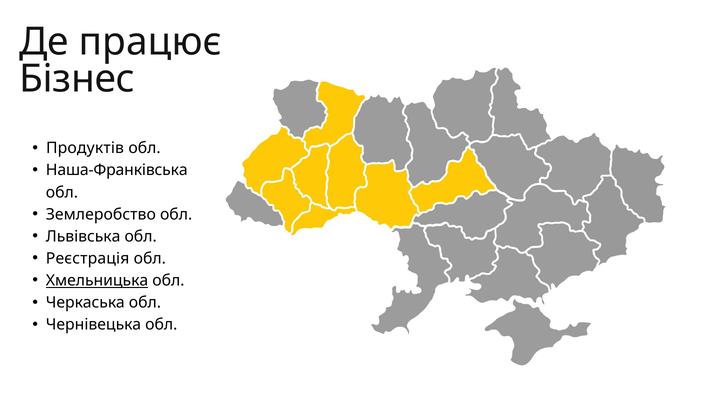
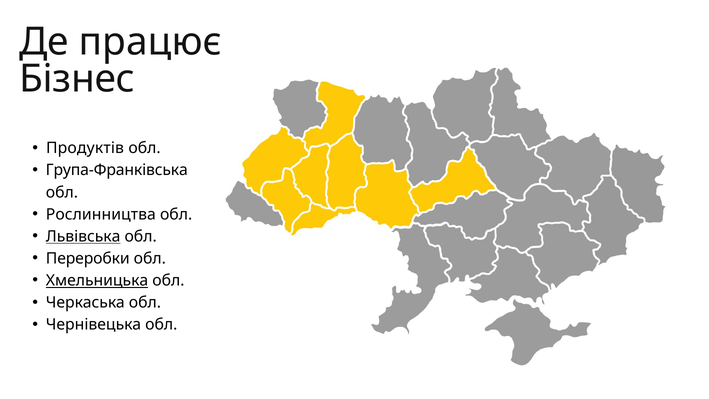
Наша-Франківська: Наша-Франківська -> Група-Франківська (117, 170)
Землеробство: Землеробство -> Рослинництва (101, 214)
Львівська underline: none -> present (83, 236)
Реєстрація: Реєстрація -> Переробки (88, 258)
